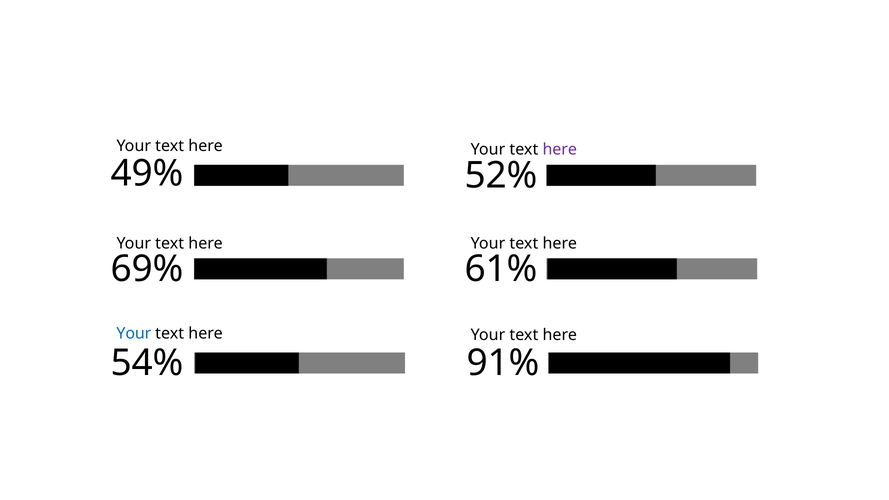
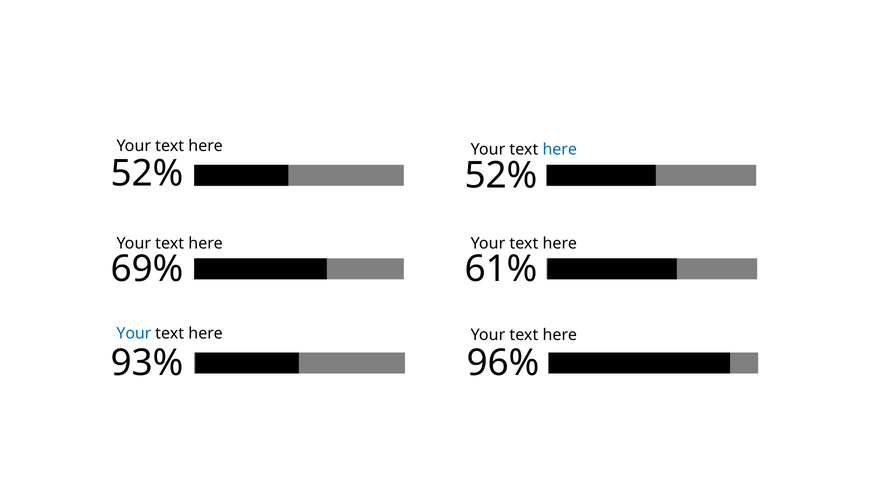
here colour: purple -> blue (560, 149)
49%: 49% -> 52% (147, 174)
54%: 54% -> 93% (147, 363)
91%: 91% -> 96% (503, 363)
